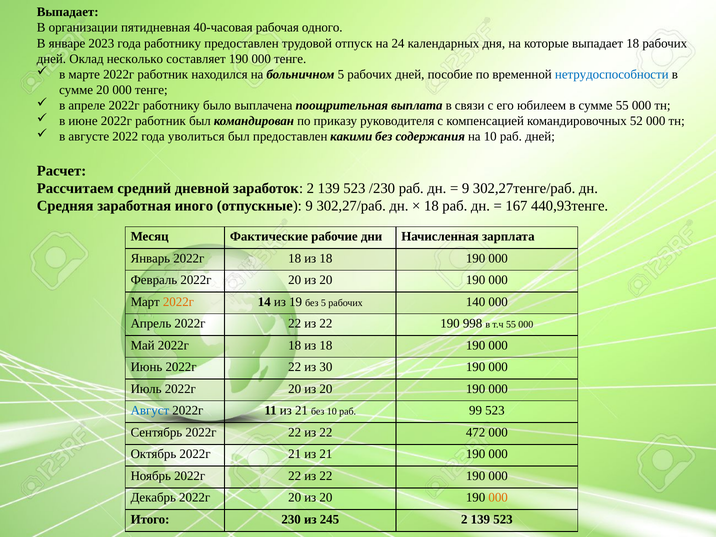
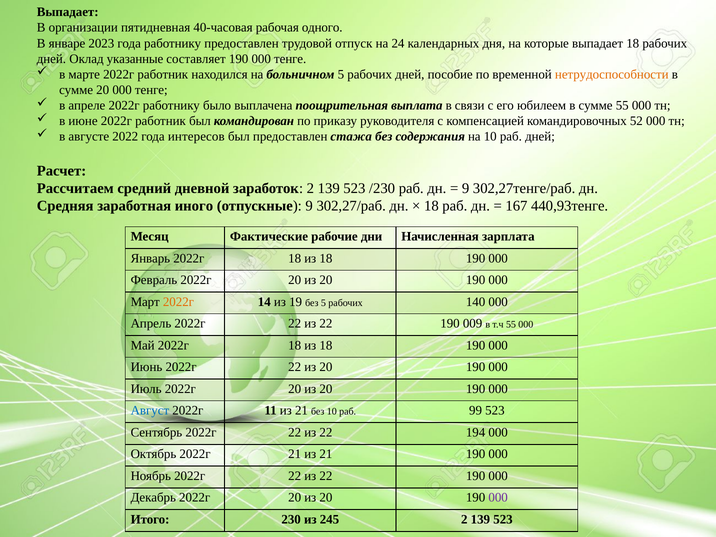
несколько: несколько -> указанные (135, 59)
нетрудоспособности colour: blue -> orange (612, 74)
уволиться: уволиться -> интересов (196, 136)
какими: какими -> стажа (351, 136)
998: 998 -> 009 (473, 324)
22 из 30: 30 -> 20 (326, 367)
472: 472 -> 194 (476, 432)
000 colour: orange -> purple (498, 498)
